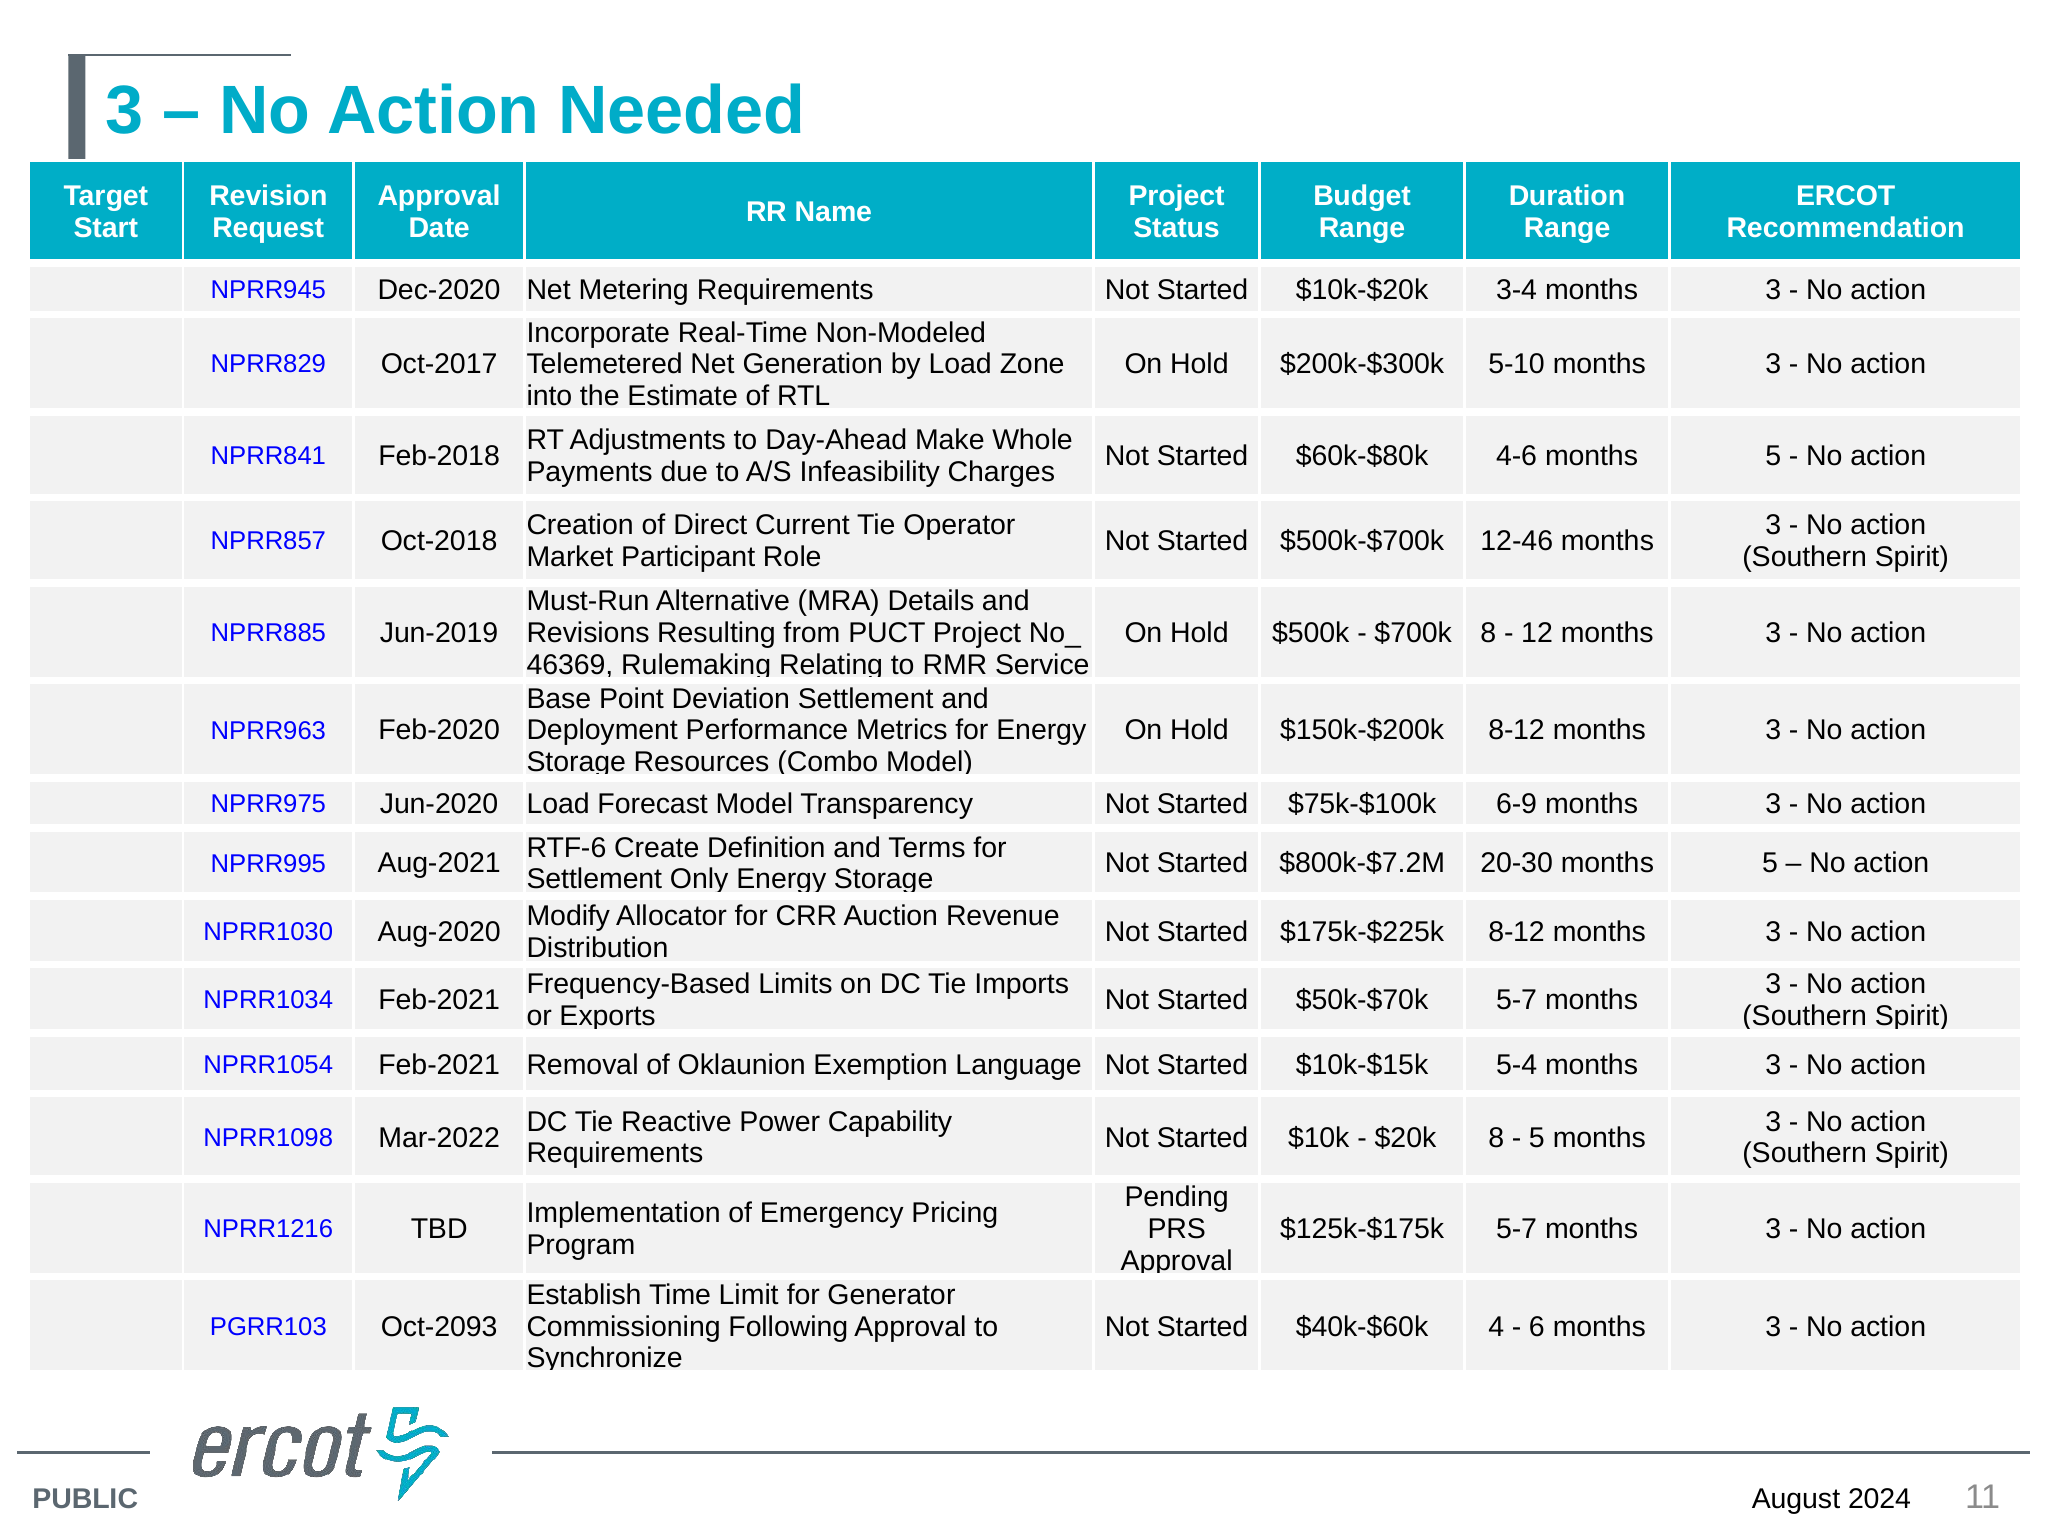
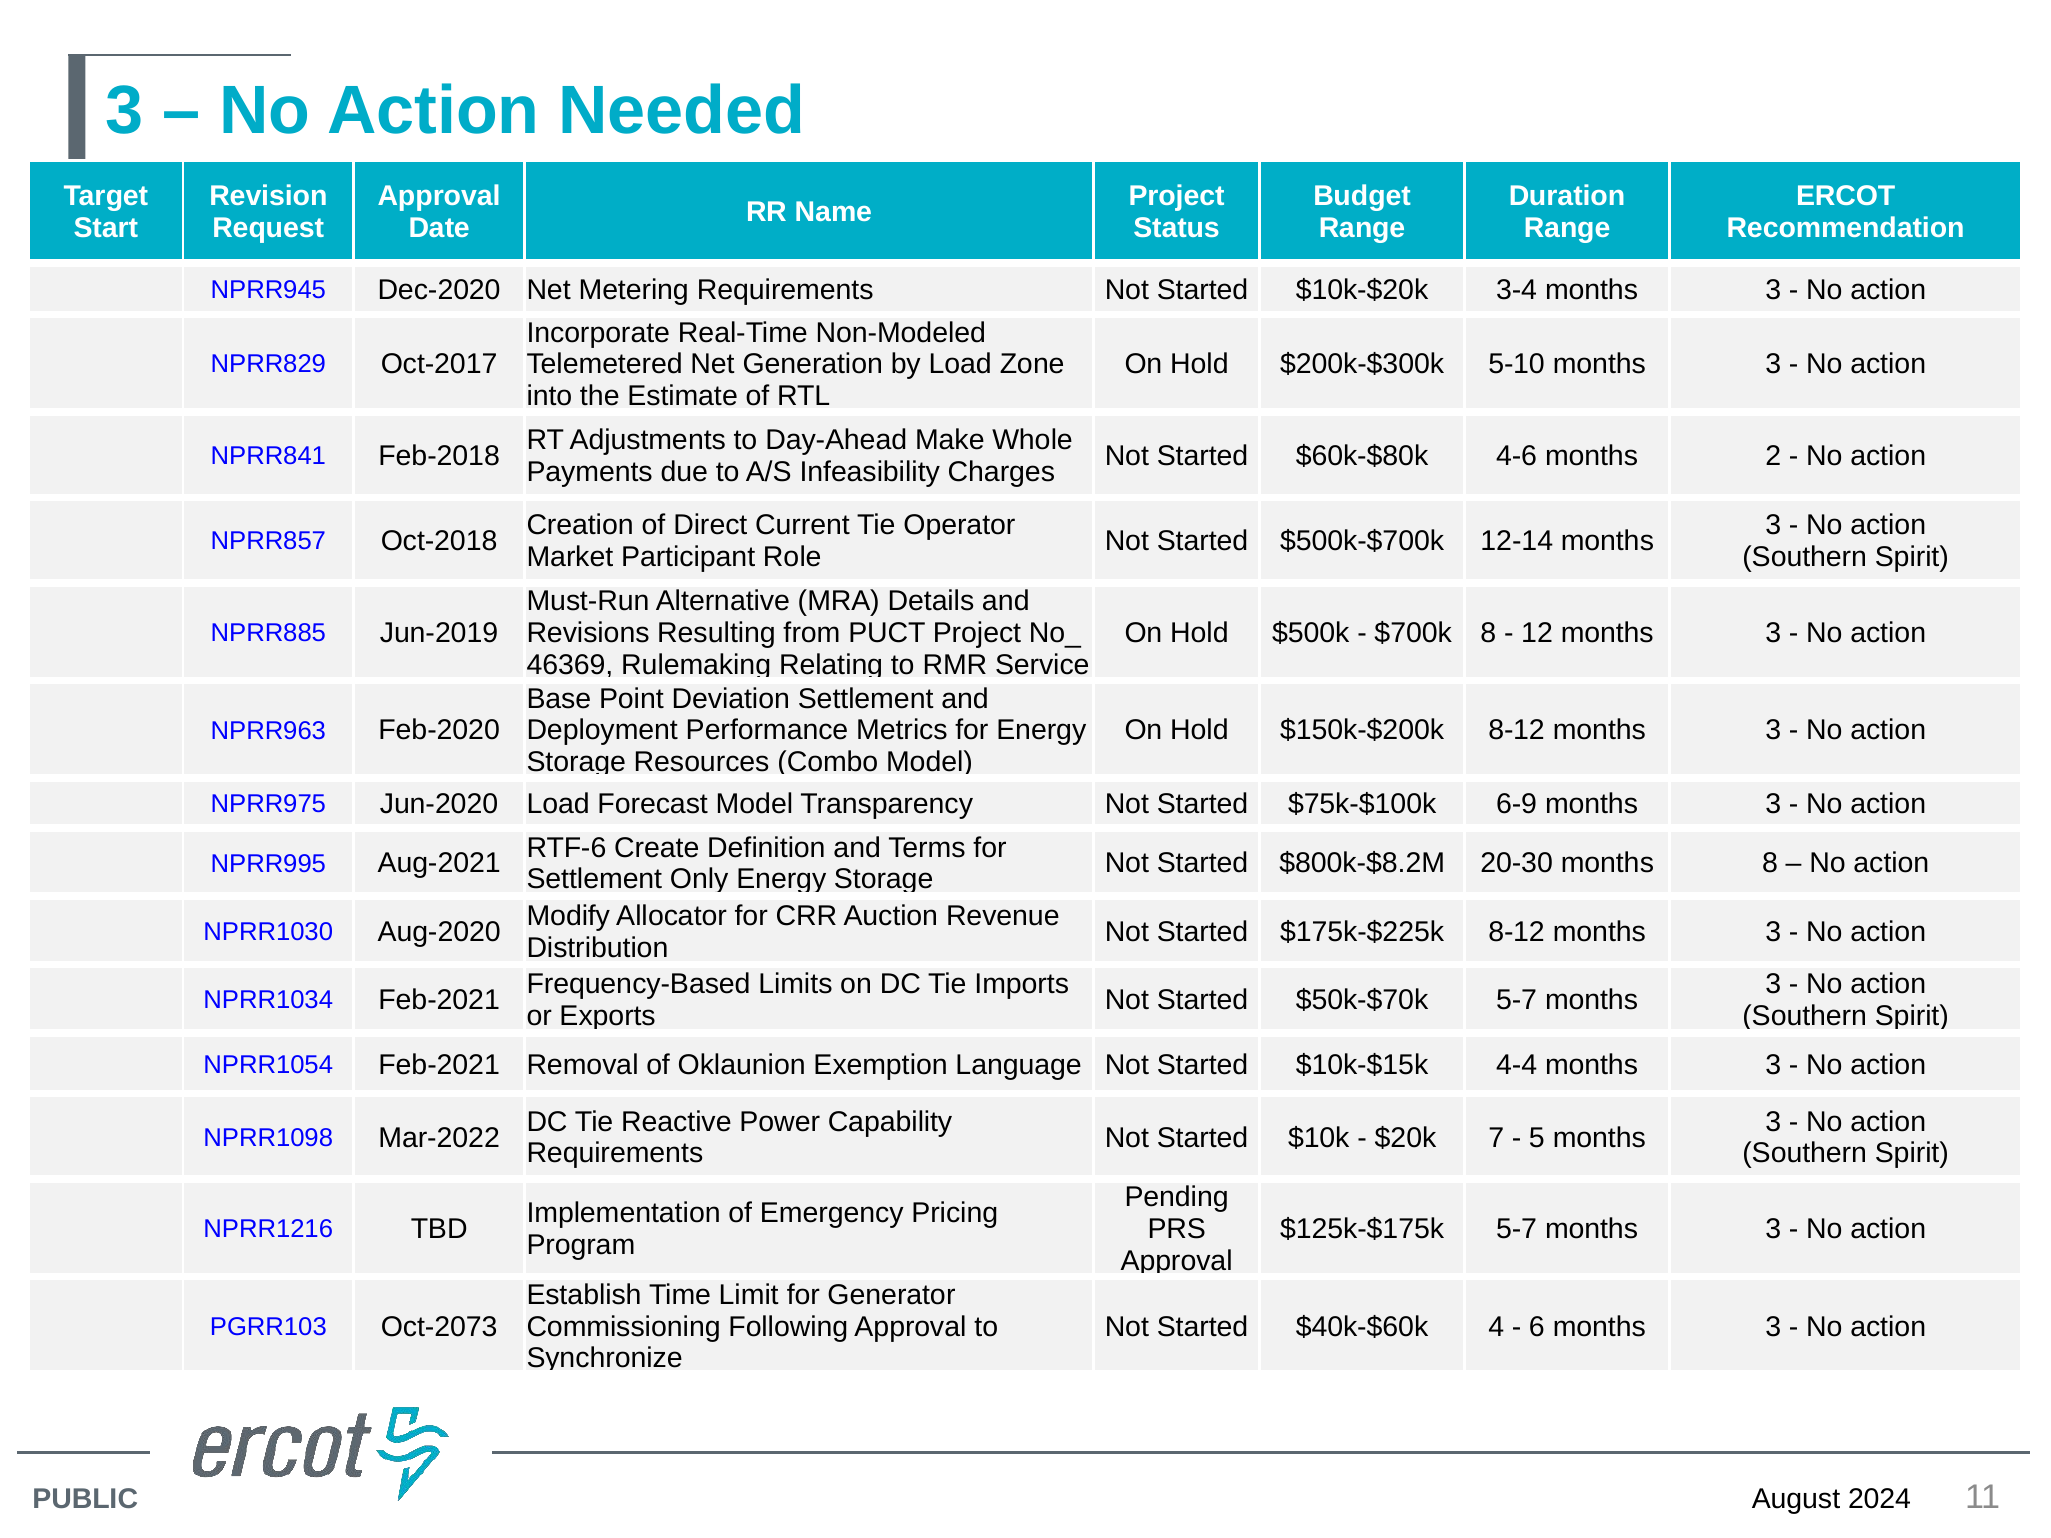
4-6 months 5: 5 -> 2 (1773, 456)
12-46: 12-46 -> 12-14 (1517, 542)
$800k-$7.2M: $800k-$7.2M -> $800k-$8.2M (1362, 864)
20-30 months 5: 5 -> 8 (1770, 864)
5-4: 5-4 -> 4-4 (1517, 1065)
$20k 8: 8 -> 7 (1496, 1138)
Oct-2093: Oct-2093 -> Oct-2073 (439, 1327)
